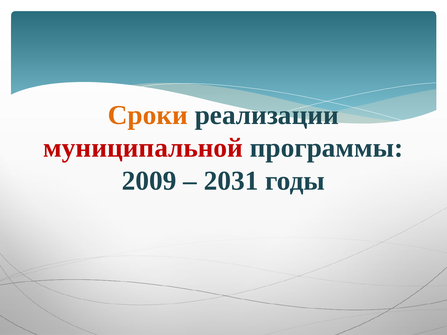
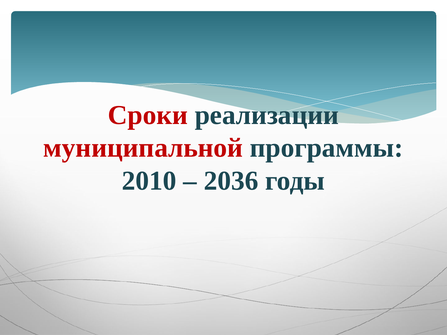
Сроки colour: orange -> red (148, 115)
2009: 2009 -> 2010 (149, 181)
2031: 2031 -> 2036 (231, 181)
